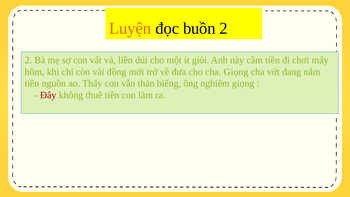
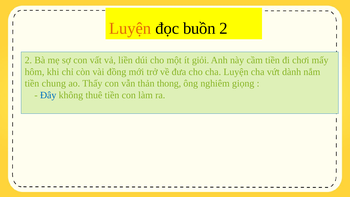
cha Giọng: Giọng -> Luyện (236, 72)
đang: đang -> dành (292, 72)
nguồn: nguồn -> chung (54, 83)
biếng: biếng -> thong (169, 83)
Đây colour: red -> blue (48, 95)
